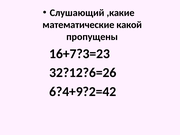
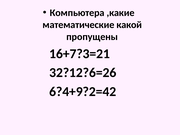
Слушающий: Слушающий -> Компьютера (77, 13)
16+7?3=23: 16+7?3=23 -> 16+7?3=21 (80, 54)
